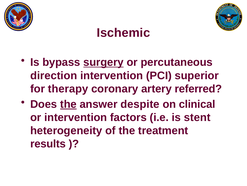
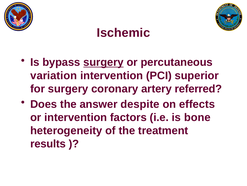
direction: direction -> variation (54, 75)
for therapy: therapy -> surgery (68, 88)
the underline: present -> none (68, 104)
clinical: clinical -> effects (197, 104)
stent: stent -> bone (197, 117)
